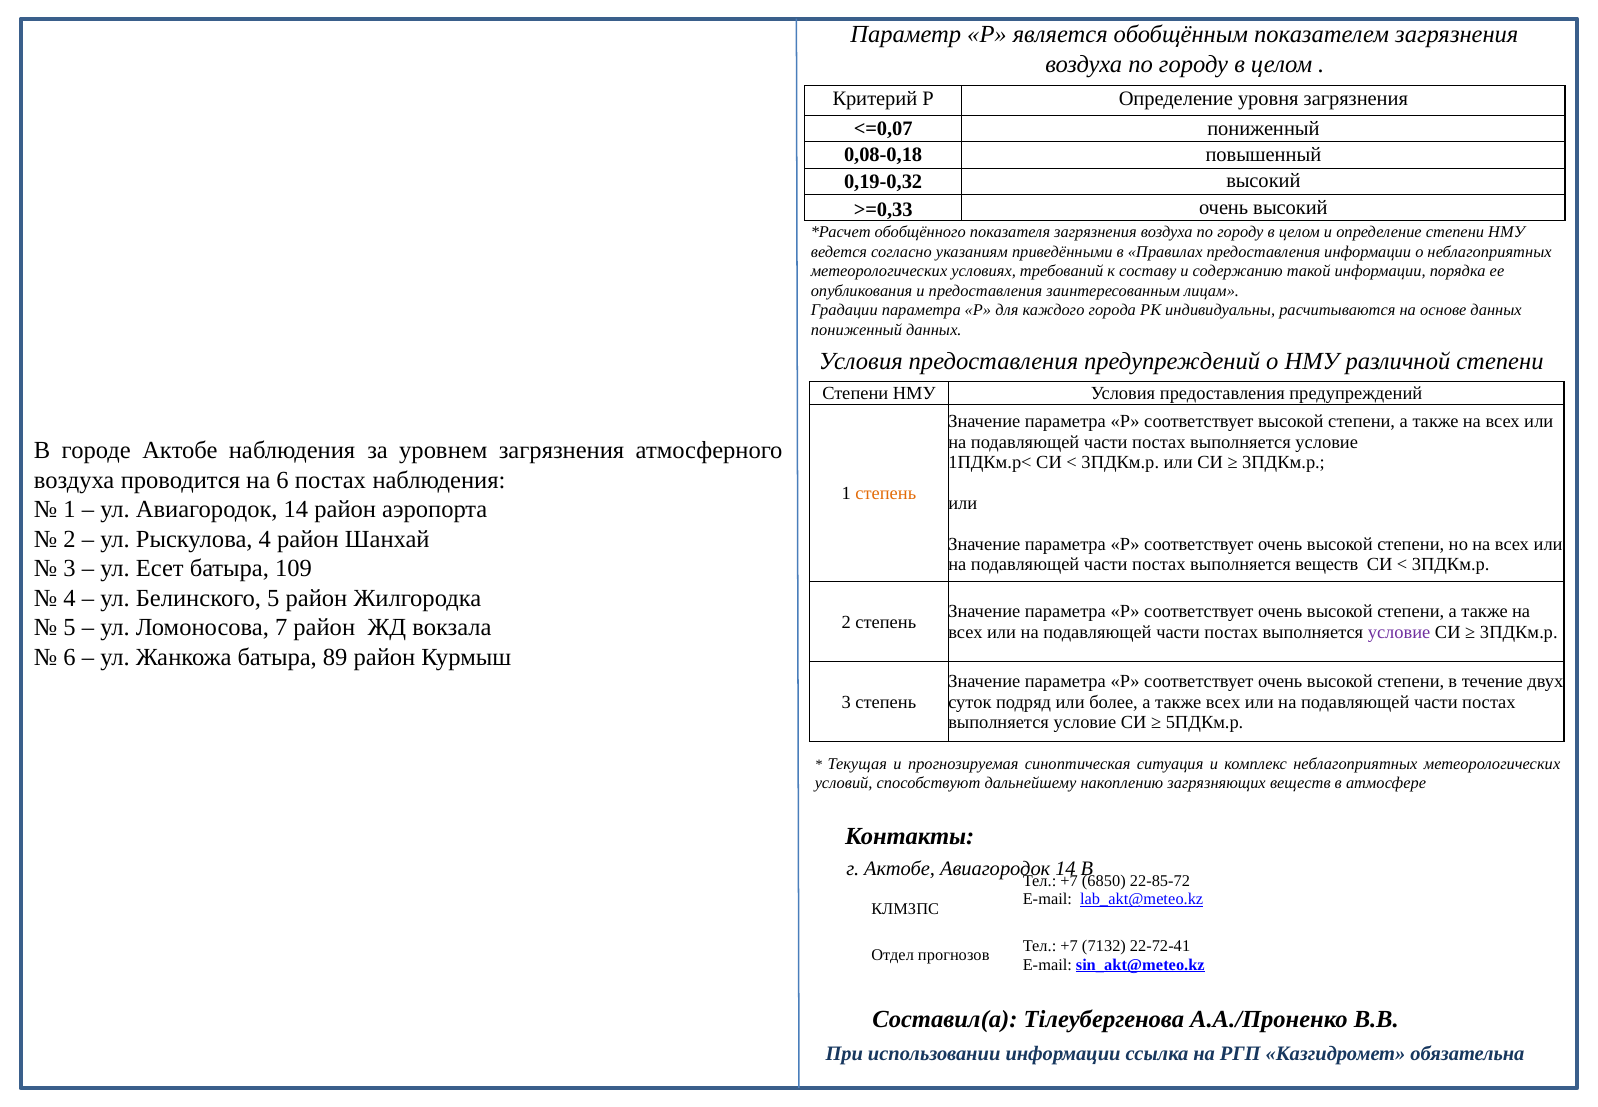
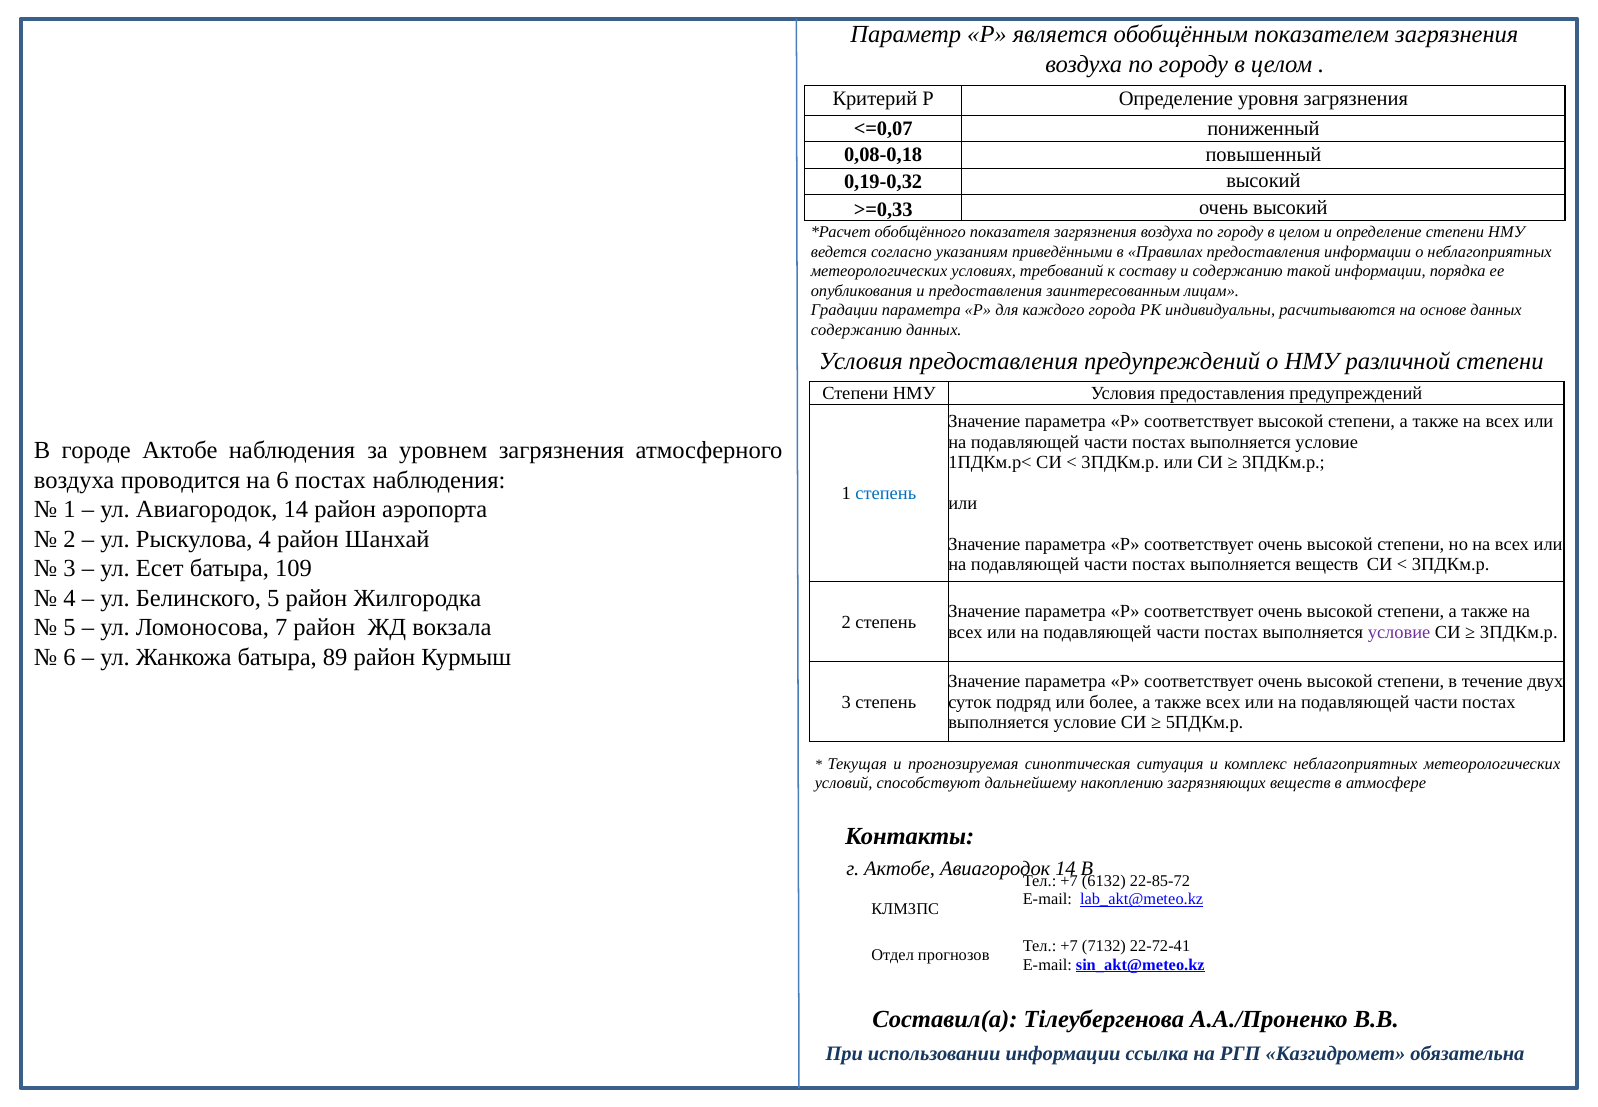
пониженный: пониженный -> содержанию (856, 330)
степень colour: orange -> blue (886, 493)
6850: 6850 -> 6132 (1104, 881)
